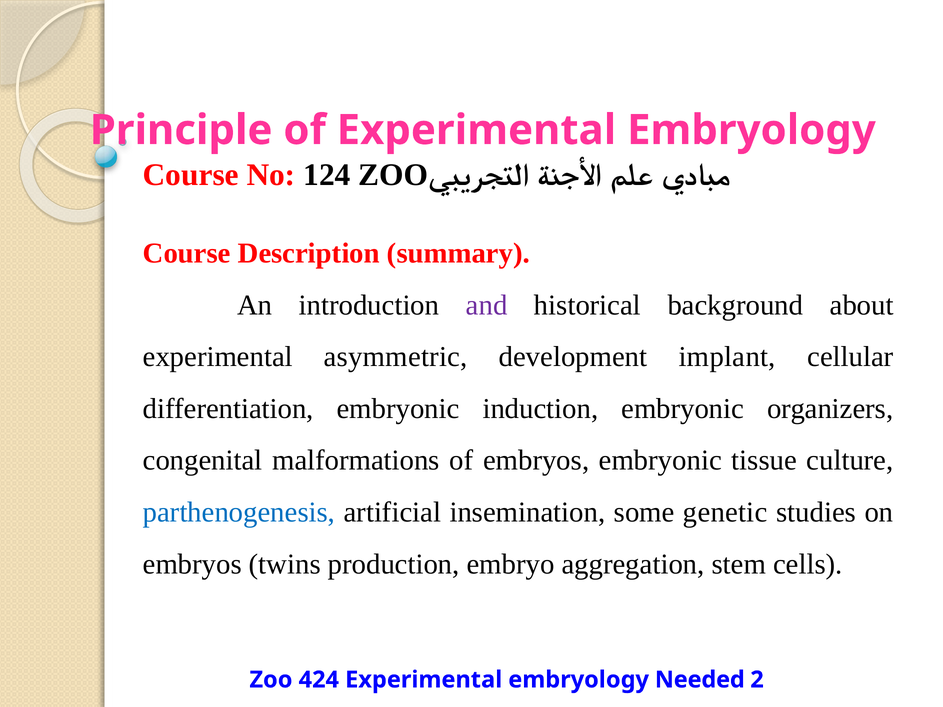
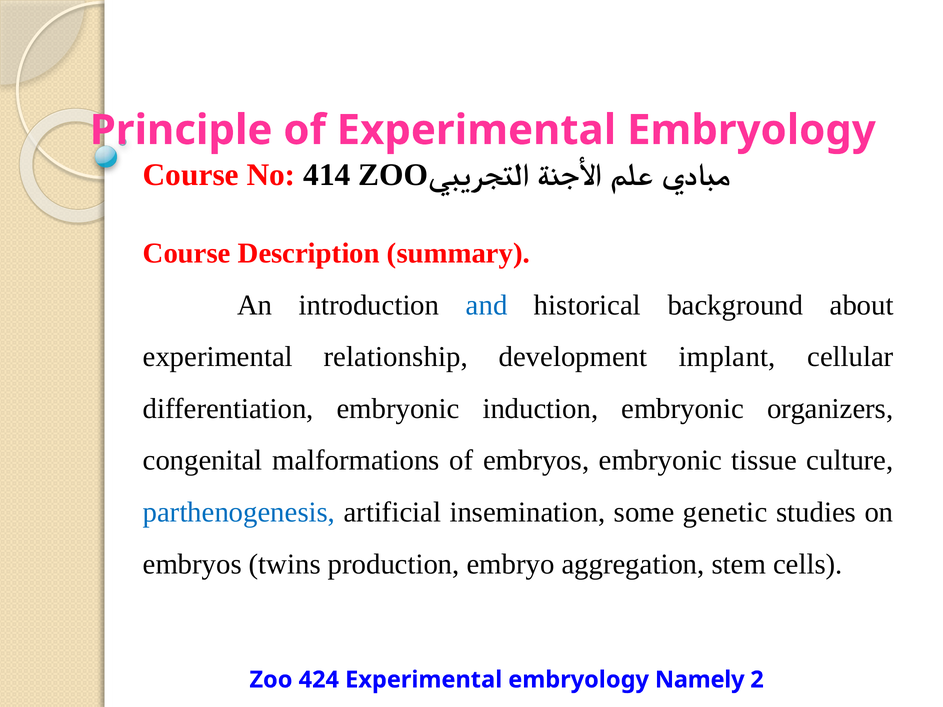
124: 124 -> 414 (327, 175)
and colour: purple -> blue (487, 305)
asymmetric: asymmetric -> relationship (396, 357)
Needed: Needed -> Namely (700, 680)
